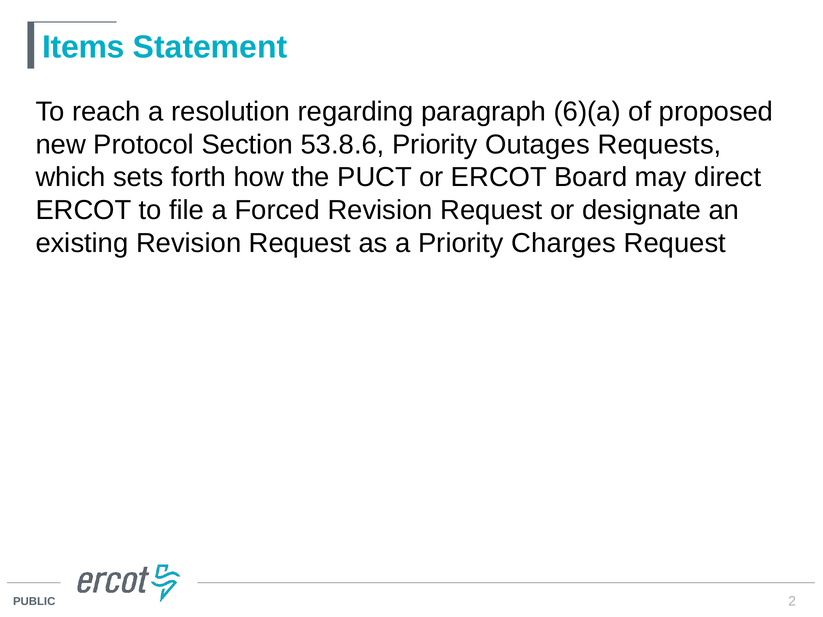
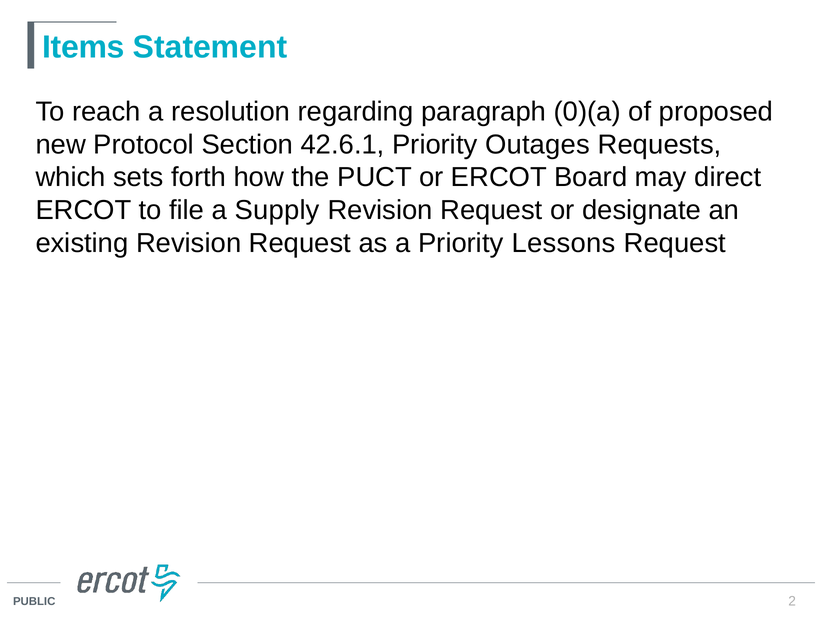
6)(a: 6)(a -> 0)(a (587, 112)
53.8.6: 53.8.6 -> 42.6.1 (343, 145)
Forced: Forced -> Supply (277, 210)
Charges: Charges -> Lessons (563, 243)
